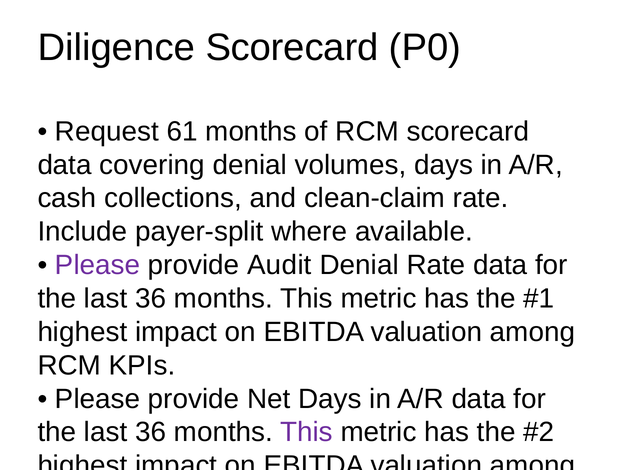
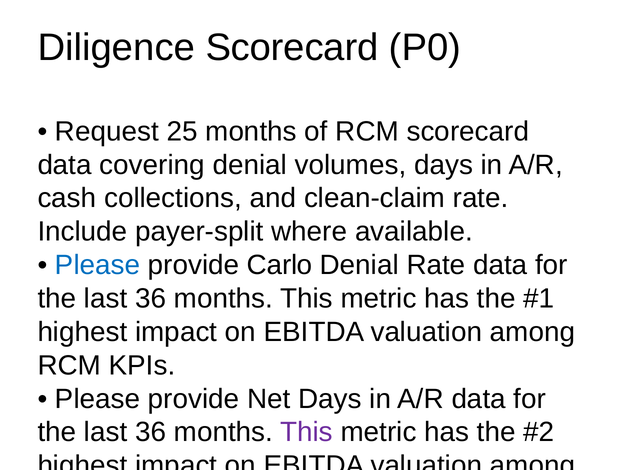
61: 61 -> 25 (182, 131)
Please colour: purple -> blue (98, 265)
Audit: Audit -> Carlo (280, 265)
